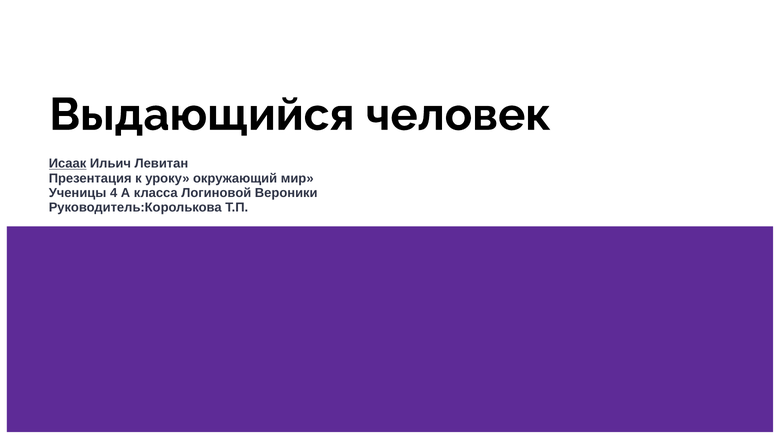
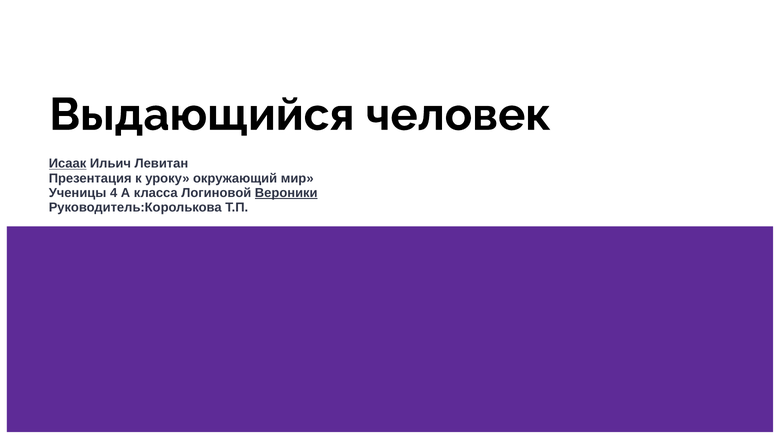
Вероники underline: none -> present (286, 193)
